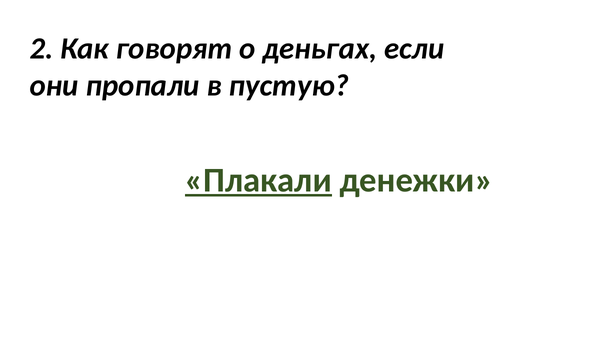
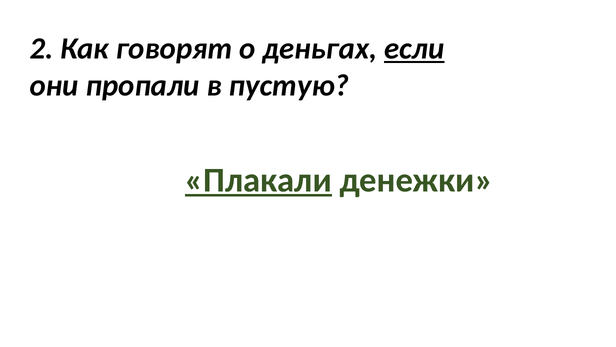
если underline: none -> present (414, 49)
